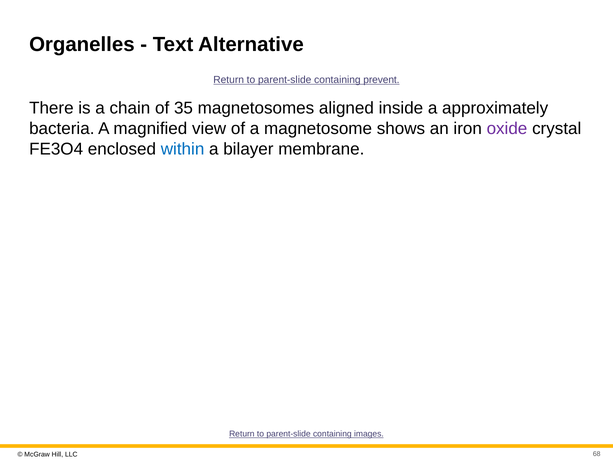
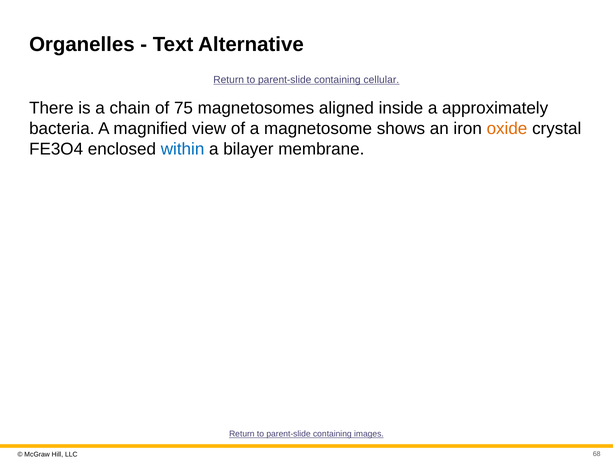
prevent: prevent -> cellular (381, 80)
35: 35 -> 75 (183, 108)
oxide colour: purple -> orange (507, 129)
